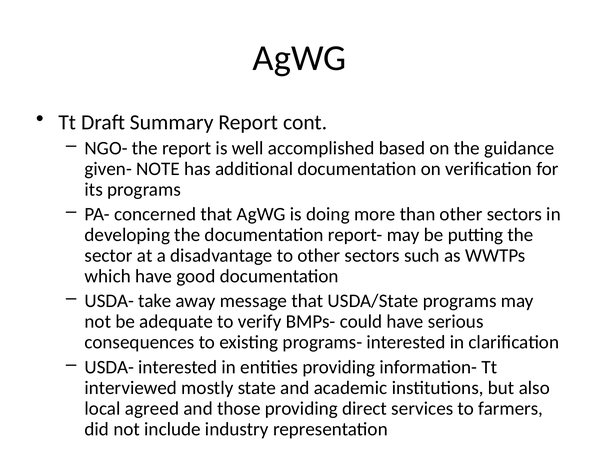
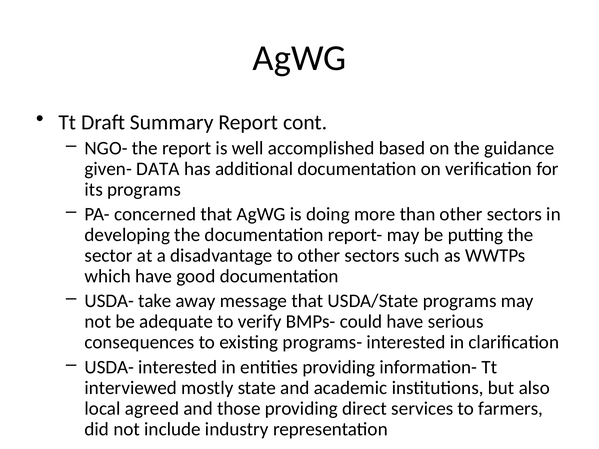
NOTE: NOTE -> DATA (158, 169)
